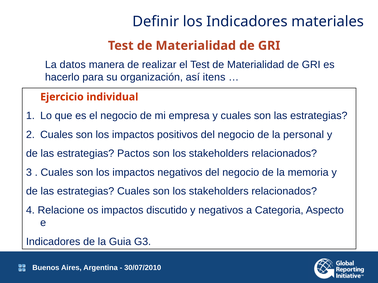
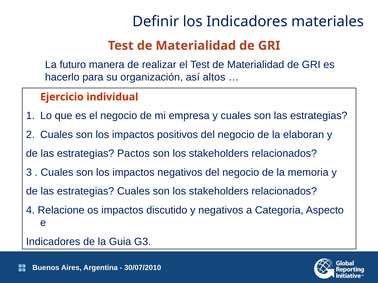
datos: datos -> futuro (73, 65)
itens: itens -> altos (214, 77)
personal: personal -> elaboran (304, 135)
